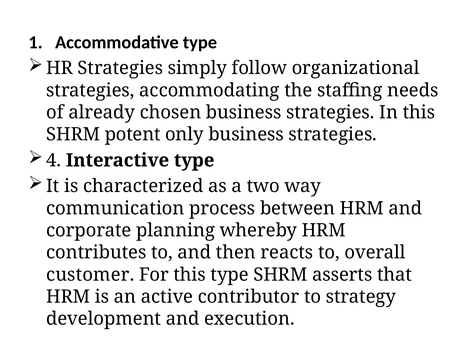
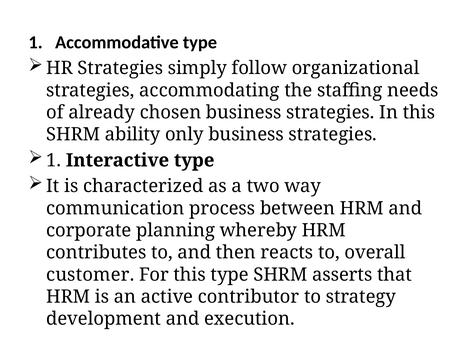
potent: potent -> ability (133, 134)
4: 4 -> 1 (54, 160)
